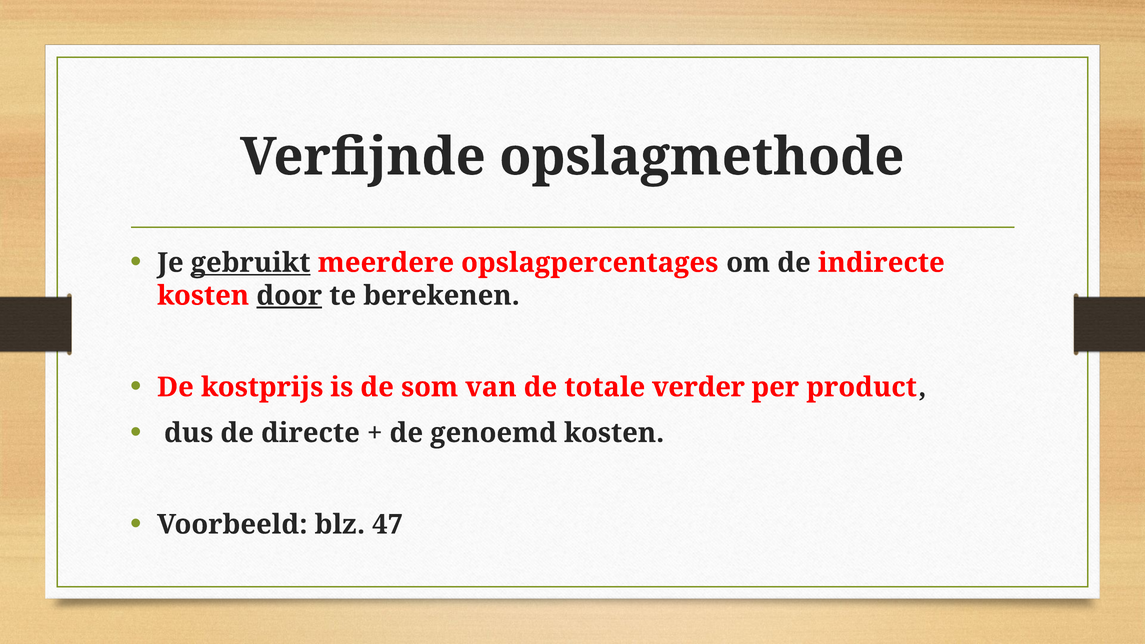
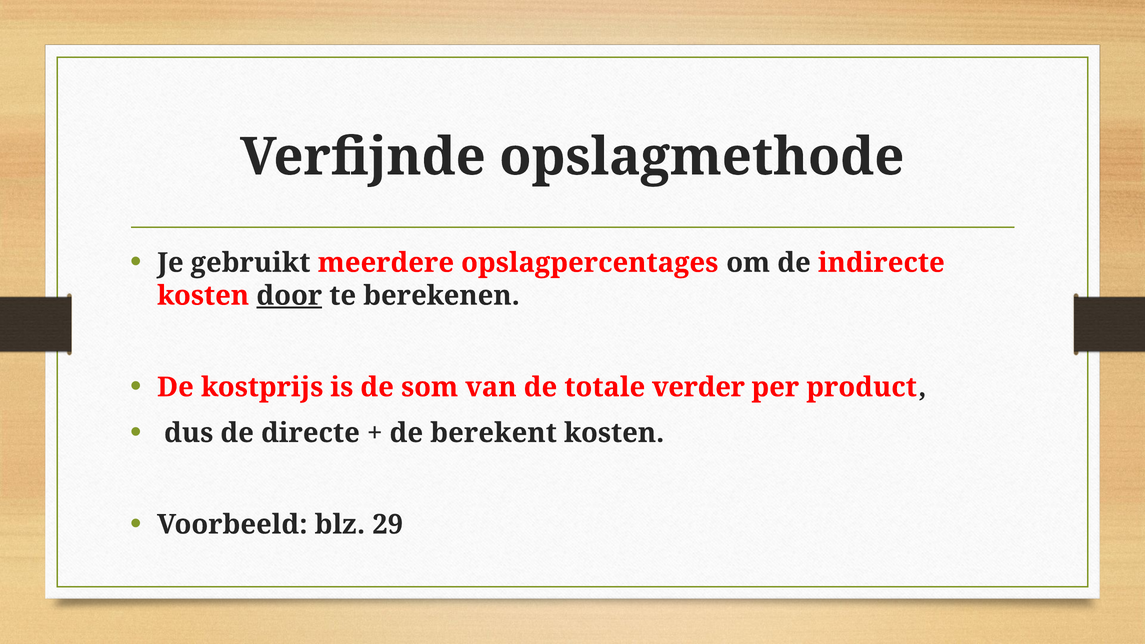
gebruikt underline: present -> none (251, 263)
genoemd: genoemd -> berekent (494, 433)
47: 47 -> 29 (388, 525)
